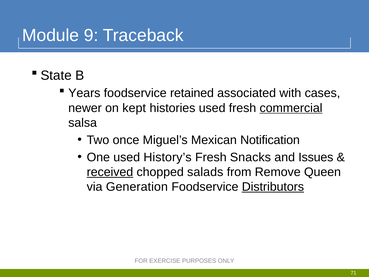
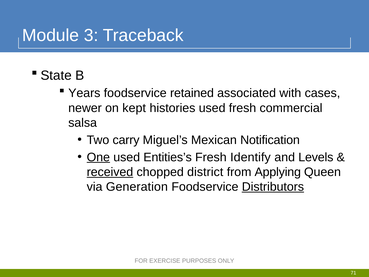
9: 9 -> 3 (91, 35)
commercial underline: present -> none (291, 108)
once: once -> carry (126, 140)
One underline: none -> present (98, 157)
History’s: History’s -> Entities’s (168, 157)
Snacks: Snacks -> Identify (250, 157)
Issues: Issues -> Levels (316, 157)
salads: salads -> district (205, 172)
Remove: Remove -> Applying (278, 172)
